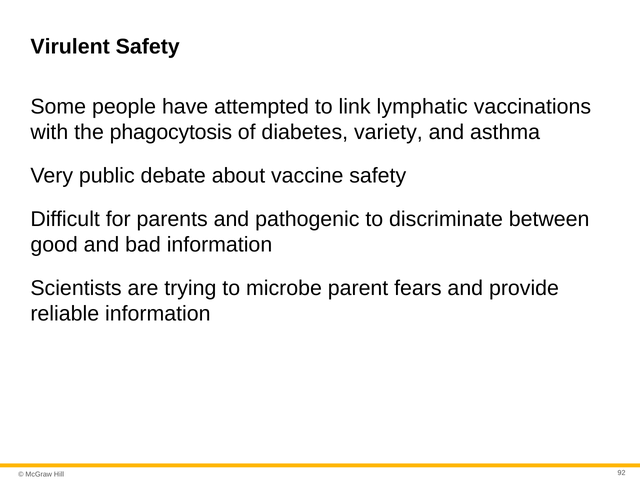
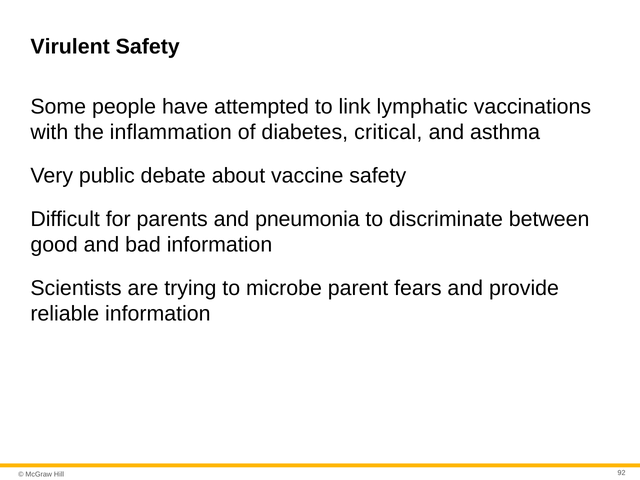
phagocytosis: phagocytosis -> inflammation (171, 132)
variety: variety -> critical (388, 132)
pathogenic: pathogenic -> pneumonia (307, 219)
